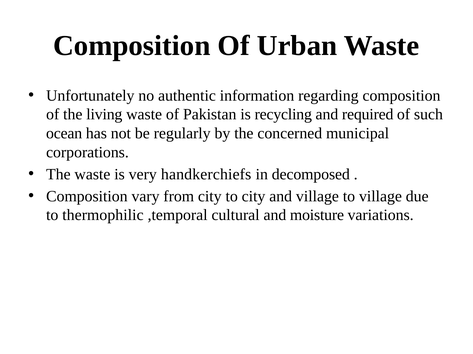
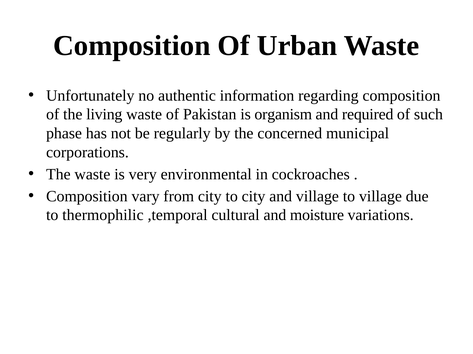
recycling: recycling -> organism (283, 115)
ocean: ocean -> phase (64, 134)
handkerchiefs: handkerchiefs -> environmental (206, 175)
decomposed: decomposed -> cockroaches (311, 175)
